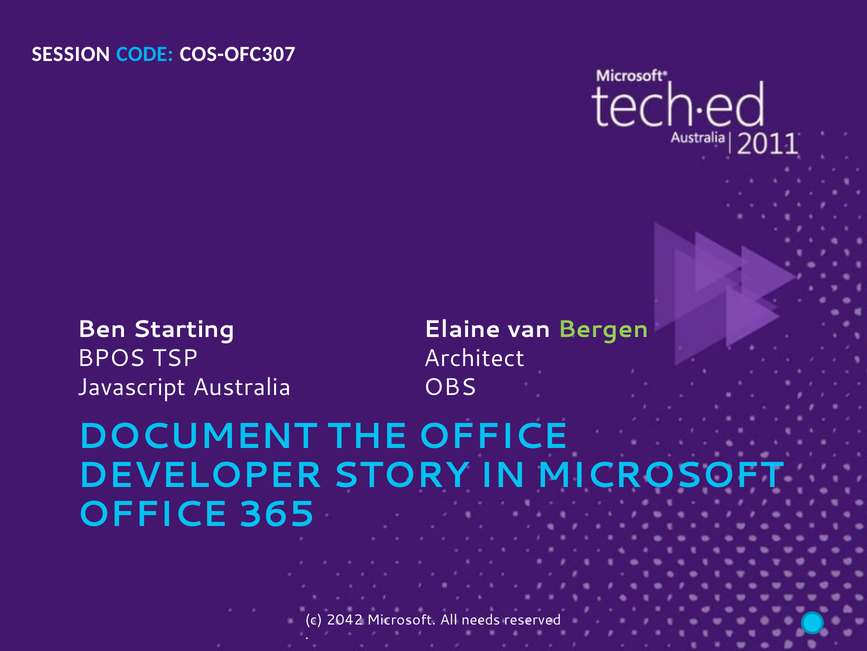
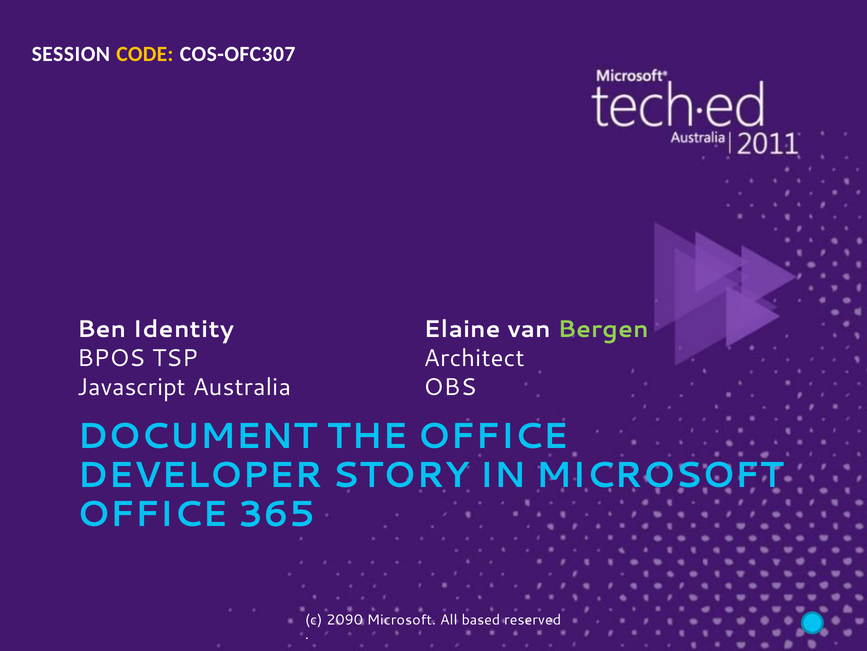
CODE colour: light blue -> yellow (145, 54)
Starting: Starting -> Identity (184, 329)
2042: 2042 -> 2090 (345, 619)
needs: needs -> based (481, 619)
